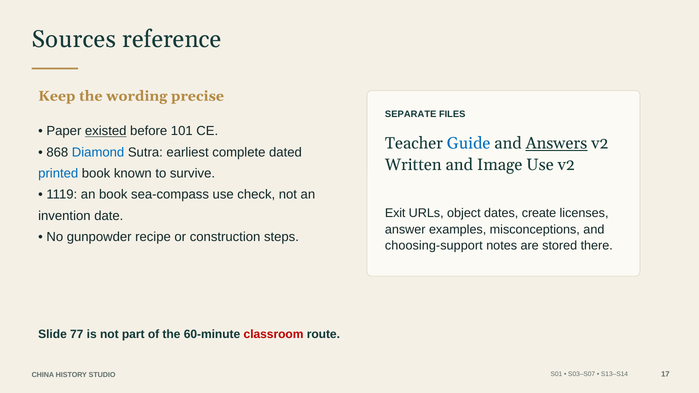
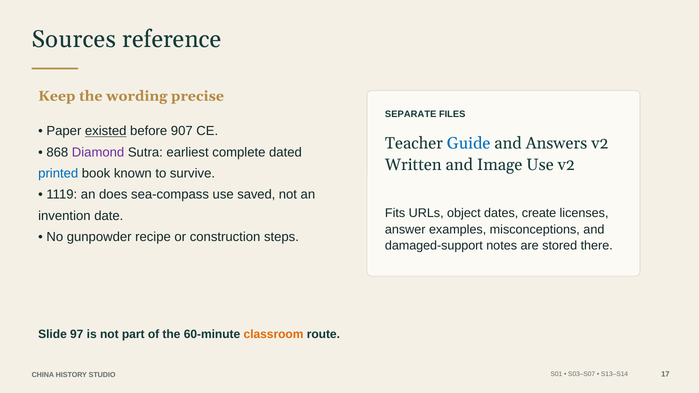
101: 101 -> 907 (182, 131)
Answers underline: present -> none (556, 144)
Diamond colour: blue -> purple (98, 152)
an book: book -> does (113, 195)
check: check -> saved (256, 195)
Exit: Exit -> Fits (395, 213)
choosing-support: choosing-support -> damaged-support (434, 246)
77: 77 -> 97 (77, 335)
classroom colour: red -> orange (274, 335)
